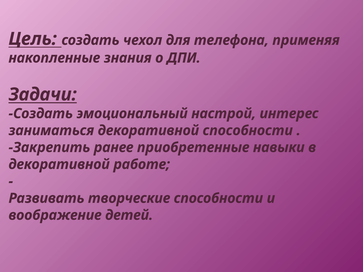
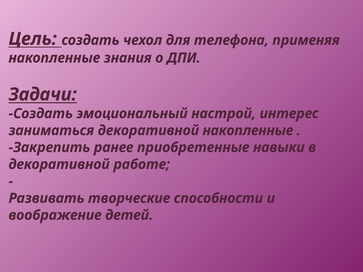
декоративной способности: способности -> накопленные (248, 131)
